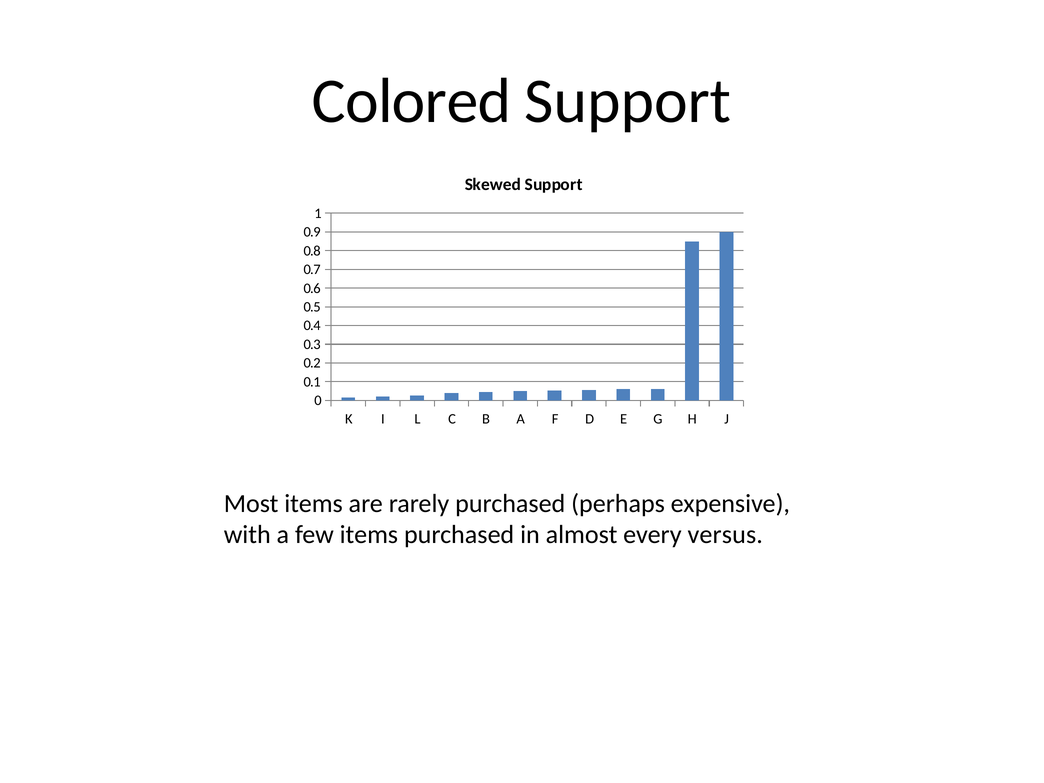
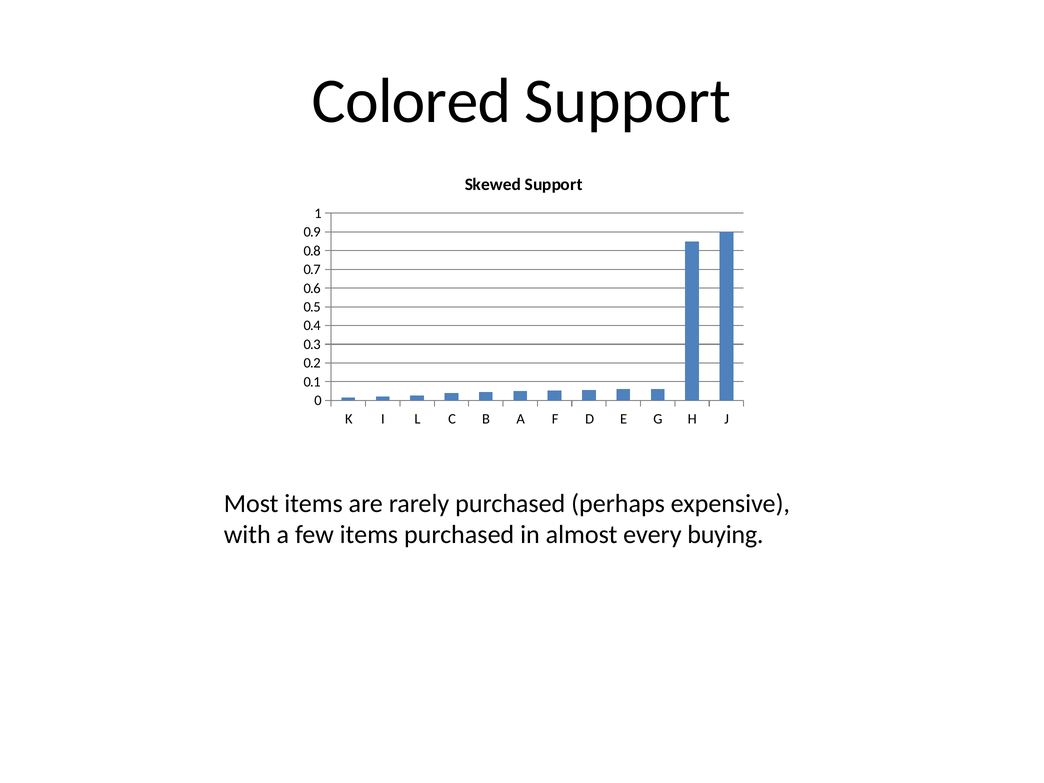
versus: versus -> buying (725, 535)
